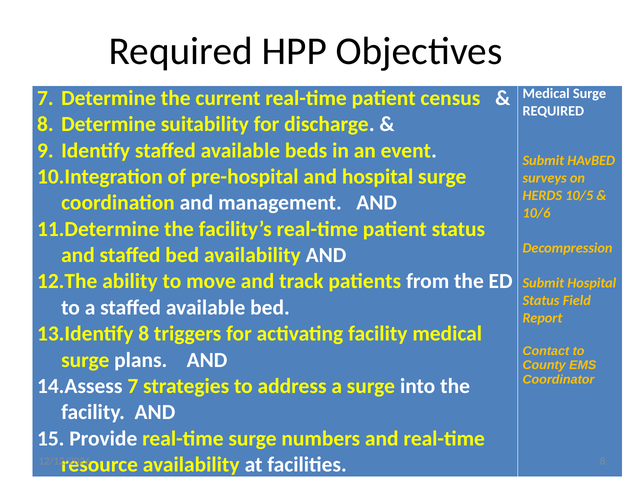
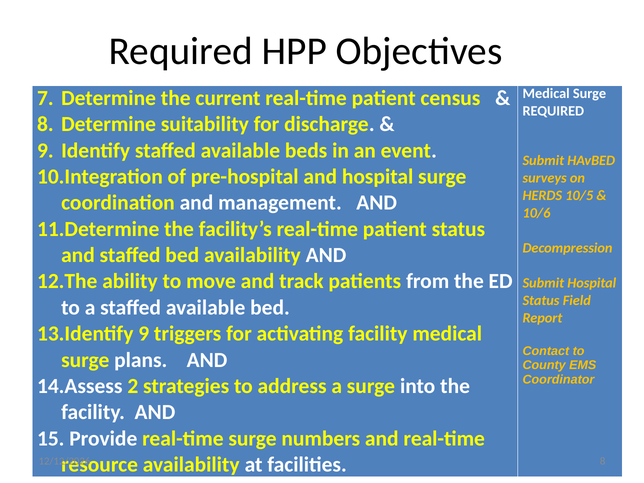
8: 8 -> 9 (144, 334)
7: 7 -> 2 (133, 386)
